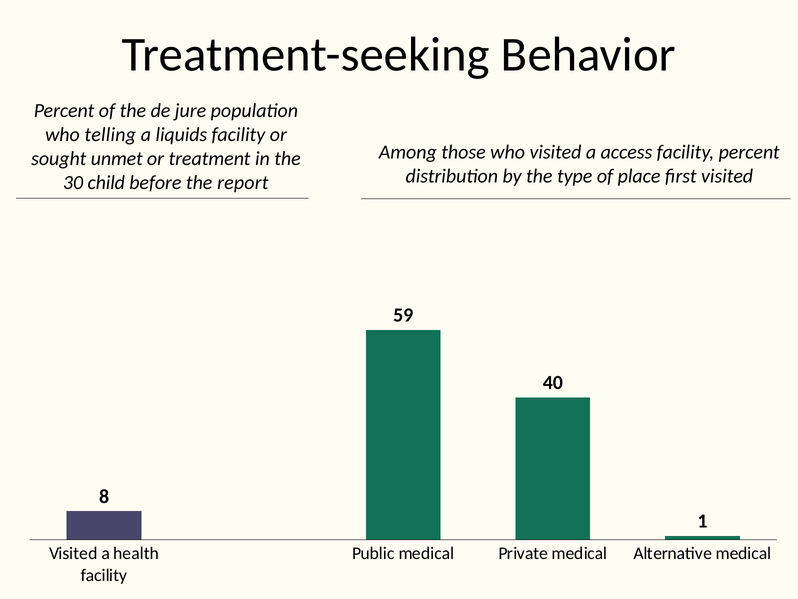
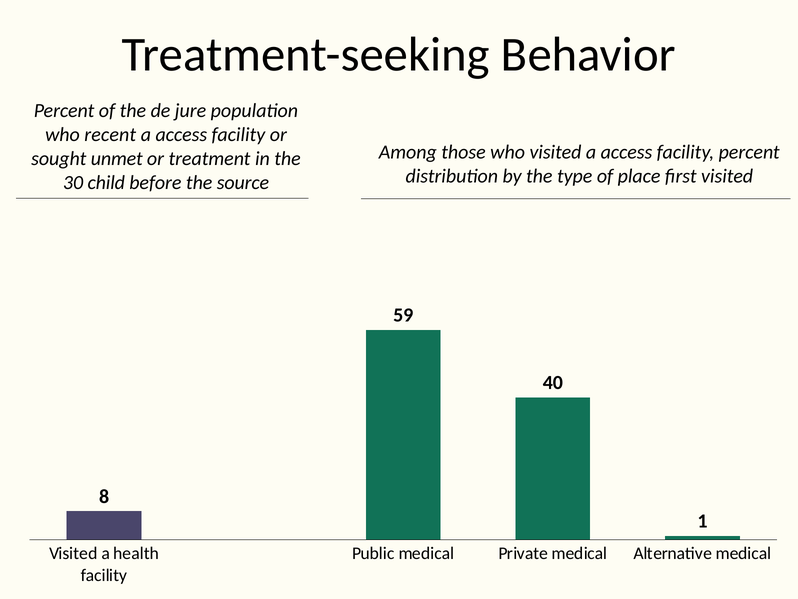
telling: telling -> recent (110, 134)
liquids: liquids -> access (181, 134)
report: report -> source (243, 182)
